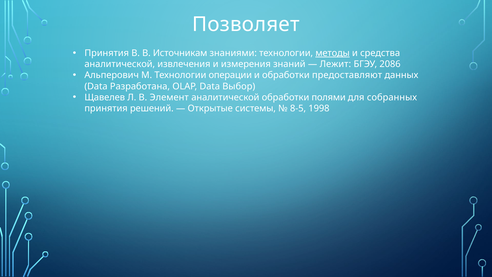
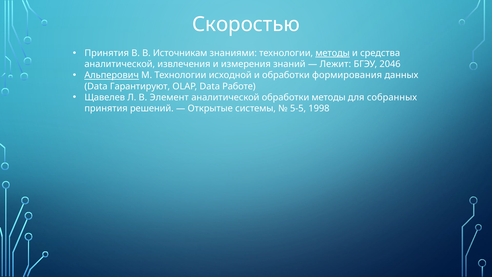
Позволяет: Позволяет -> Скоростью (246, 24)
2086: 2086 -> 2046 (390, 64)
Альперович underline: none -> present (112, 75)
операции: операции -> исходной (230, 75)
предоставляют: предоставляют -> формирования (347, 75)
Разработана: Разработана -> Гарантируют (140, 86)
Выбор: Выбор -> Работе (239, 86)
обработки полями: полями -> методы (329, 97)
8-5: 8-5 -> 5-5 (298, 108)
